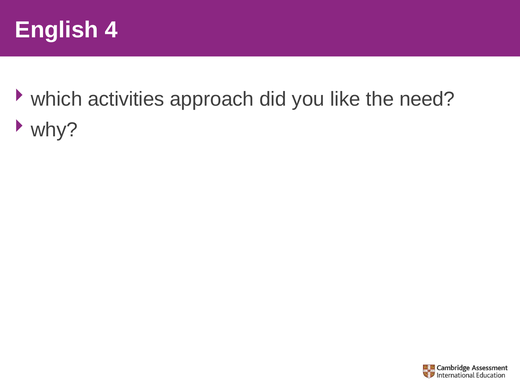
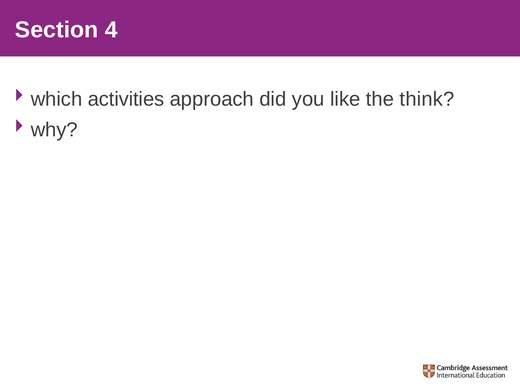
English: English -> Section (57, 30)
need: need -> think (427, 99)
